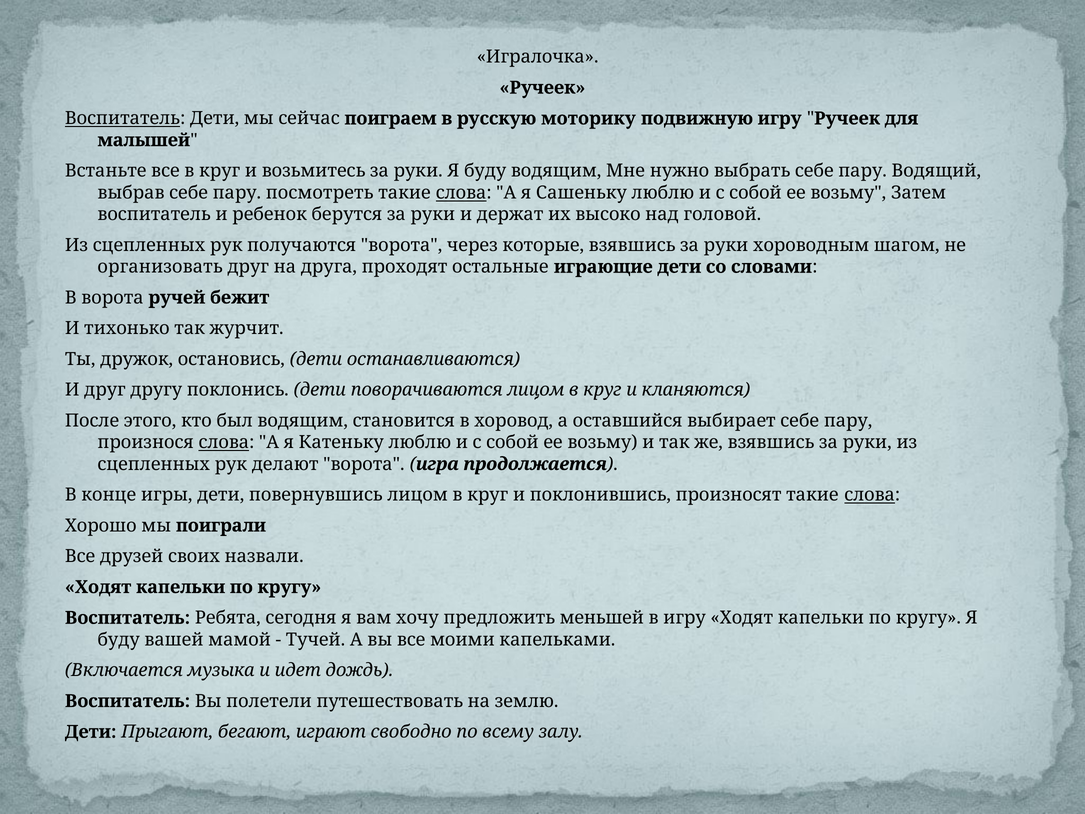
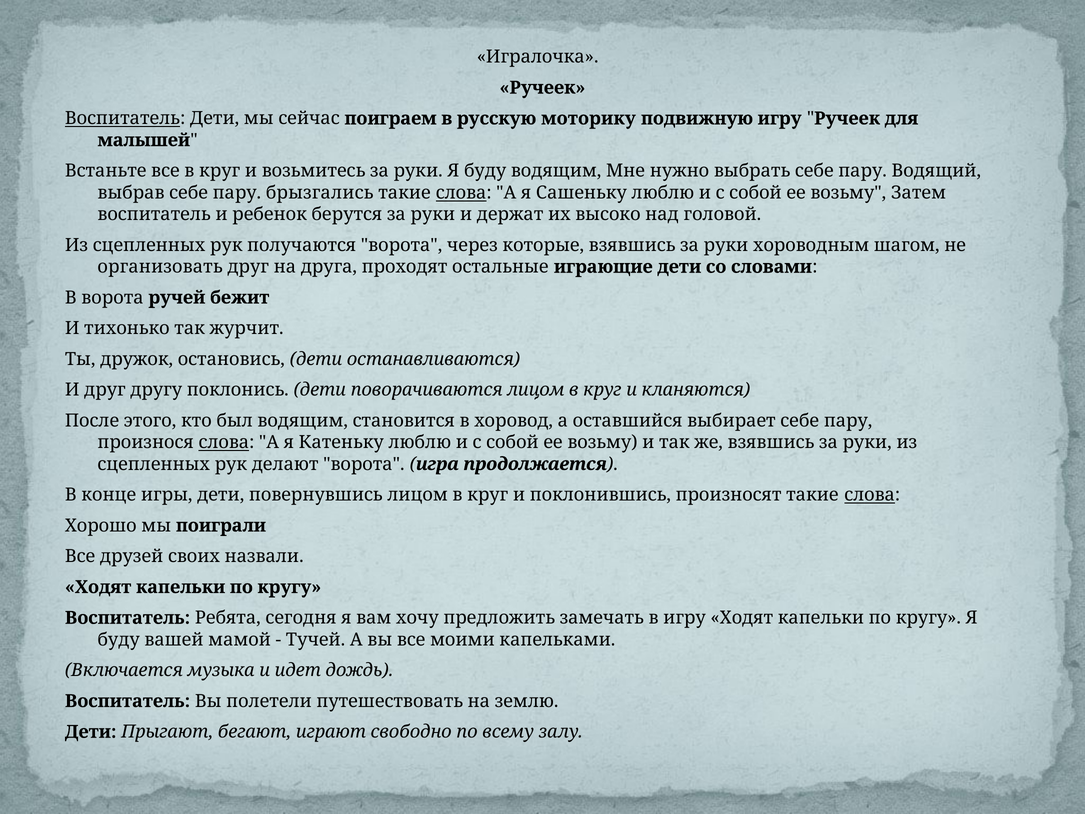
посмотреть: посмотреть -> брызгались (320, 193)
меньшей: меньшей -> замечать (602, 618)
